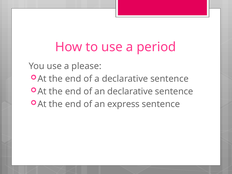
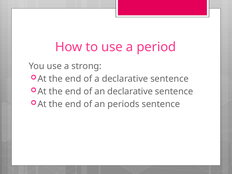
please: please -> strong (87, 66)
express: express -> periods (123, 104)
